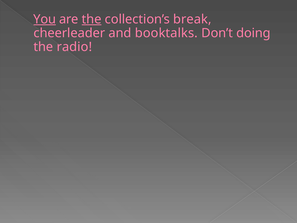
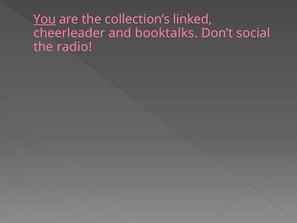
the underline: present -> none (92, 19)
break: break -> linked (192, 19)
doing: doing -> social (253, 33)
